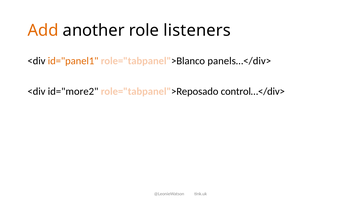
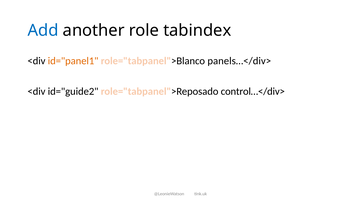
Add colour: orange -> blue (43, 30)
listeners: listeners -> tabindex (197, 30)
id="more2: id="more2 -> id="guide2 (73, 91)
